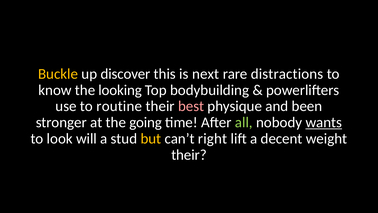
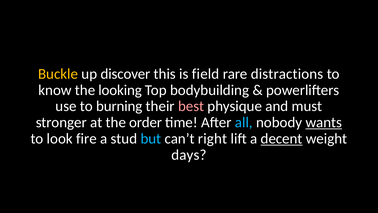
next: next -> field (206, 74)
routine: routine -> burning (119, 106)
been: been -> must (307, 106)
going: going -> order (146, 122)
all colour: light green -> light blue (244, 122)
will: will -> fire (86, 138)
but colour: yellow -> light blue (151, 138)
decent underline: none -> present (282, 138)
their: their -> days (189, 155)
